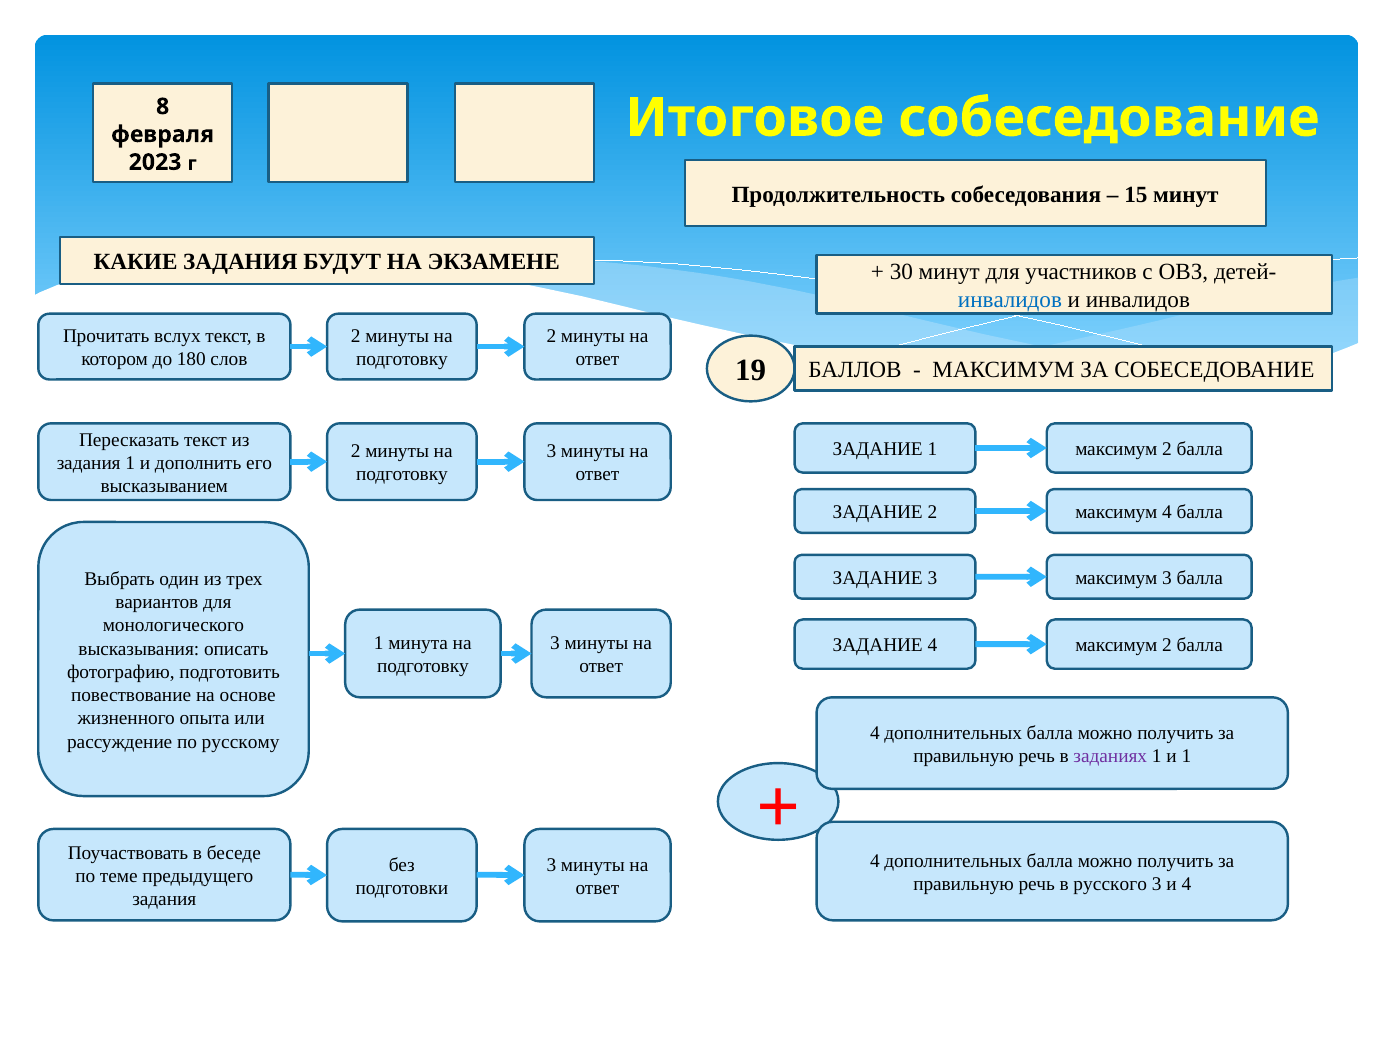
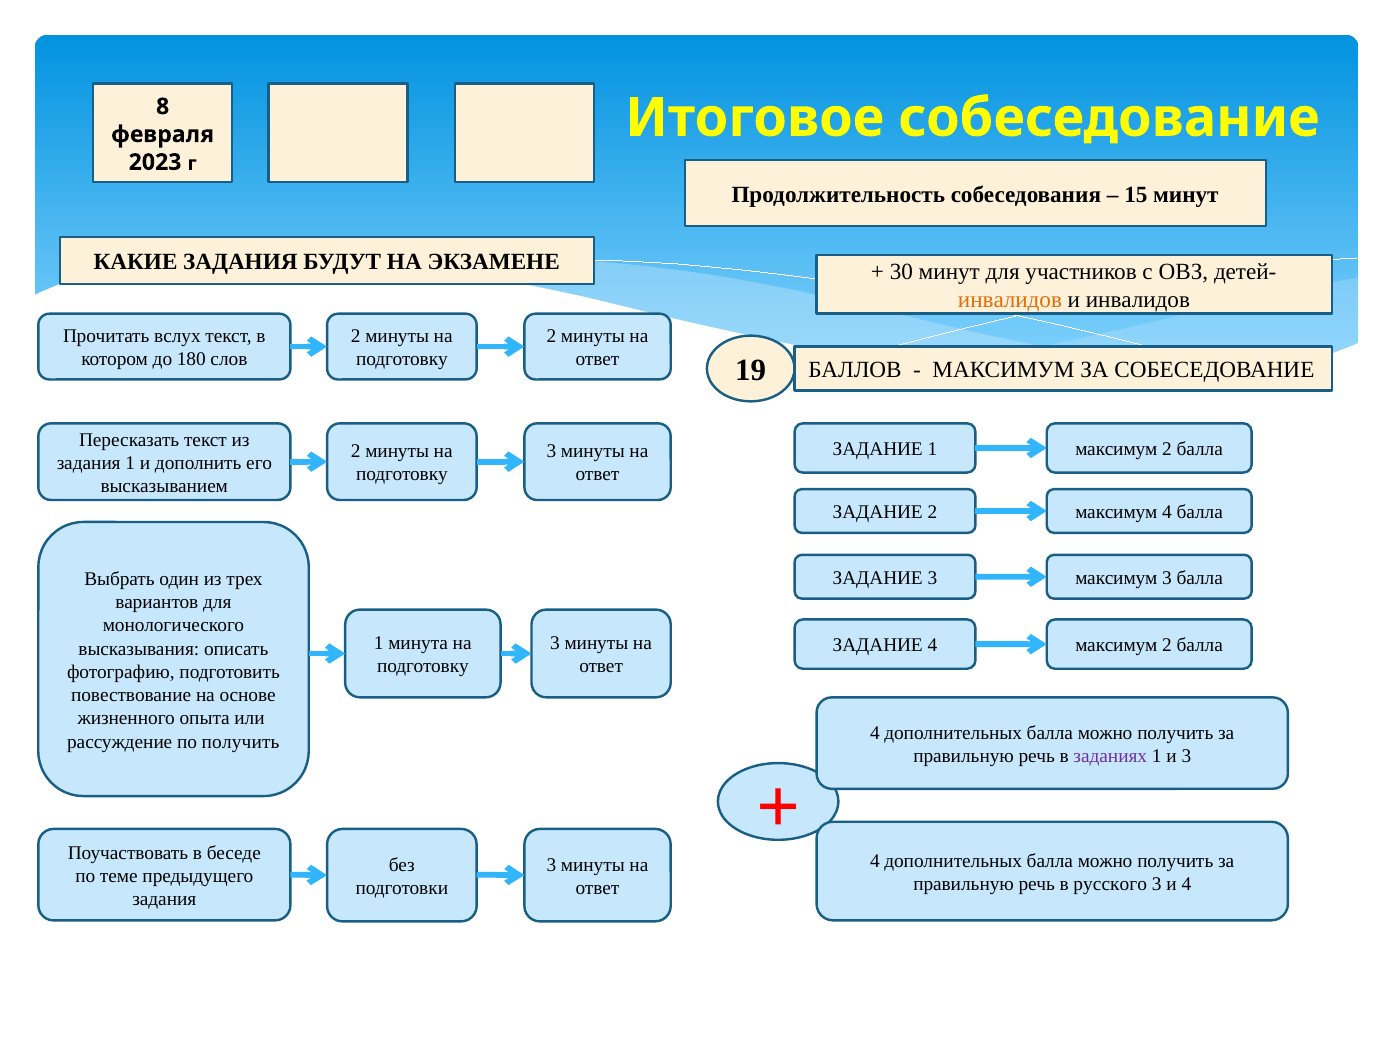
инвалидов colour: blue -> orange (1010, 300)
по русскому: русскому -> получить (241, 742)
и 1: 1 -> 3 (1186, 756)
